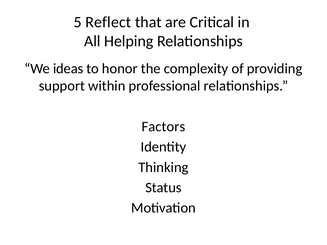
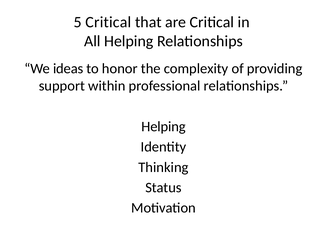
5 Reflect: Reflect -> Critical (108, 22)
Factors: Factors -> Helping (164, 127)
